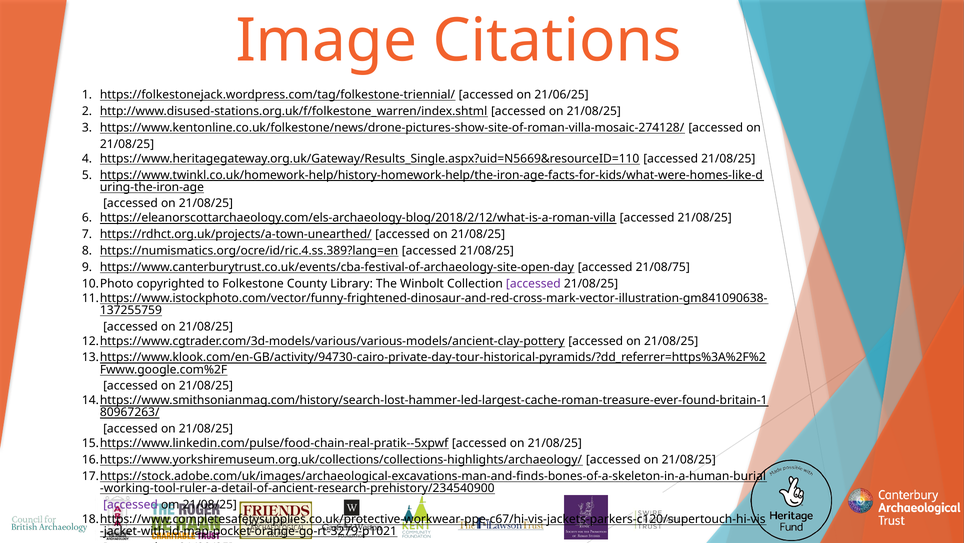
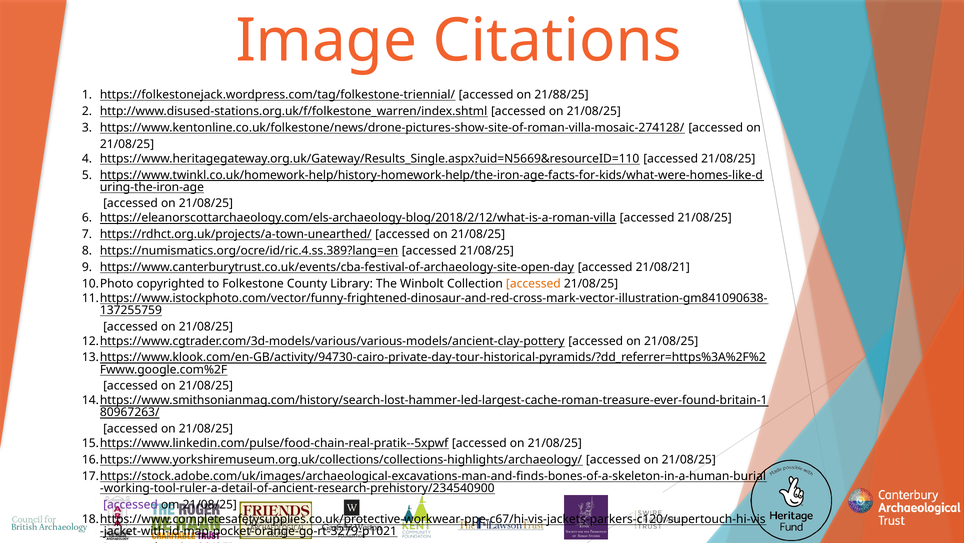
21/06/25: 21/06/25 -> 21/88/25 (562, 95)
21/08/75: 21/08/75 -> 21/08/21 (663, 267)
accessed colour: purple -> orange (533, 283)
